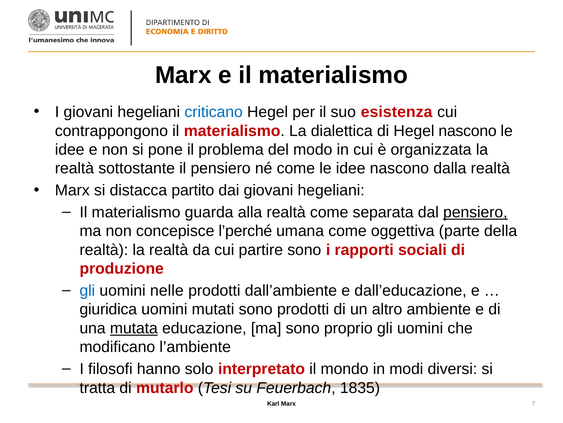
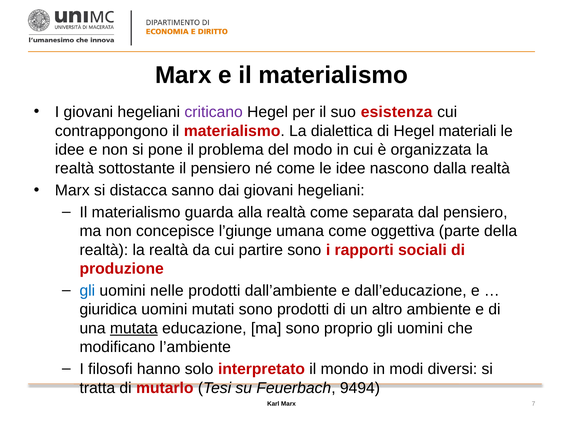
criticano colour: blue -> purple (214, 112)
Hegel nascono: nascono -> materiali (468, 131)
partito: partito -> sanno (193, 190)
pensiero underline: present -> none (475, 212)
l’perché: l’perché -> l’giunge (245, 231)
1835: 1835 -> 9494 (360, 387)
